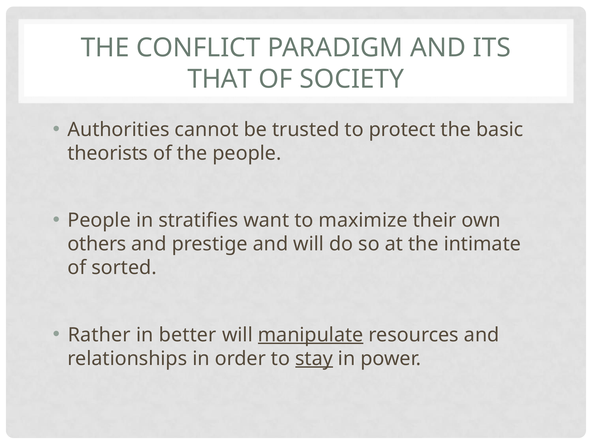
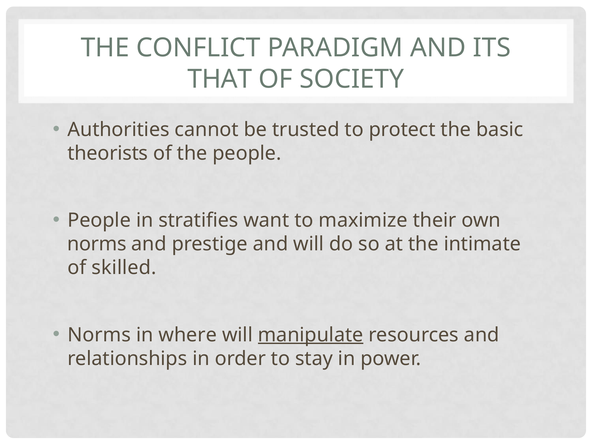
others: others -> norms (97, 244)
sorted: sorted -> skilled (124, 268)
Rather: Rather -> Norms (99, 335)
better: better -> where (188, 335)
stay underline: present -> none (314, 359)
